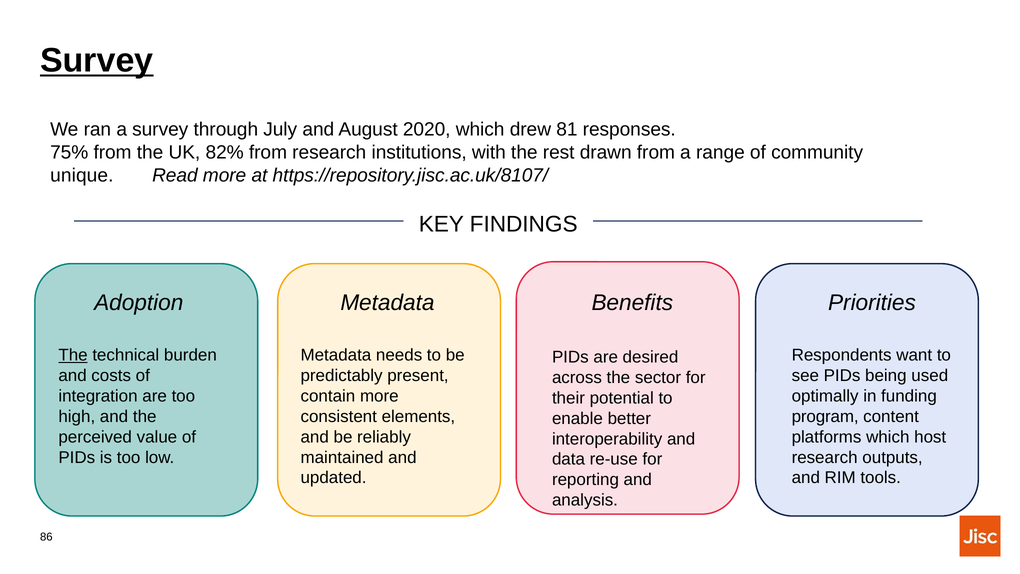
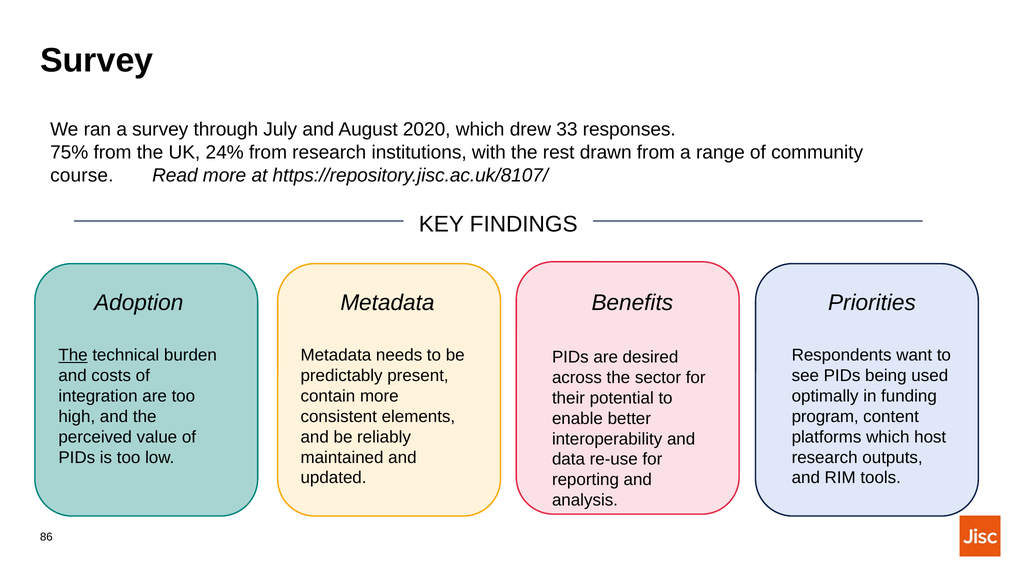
Survey underline: present -> none (97, 61)
81: 81 -> 33 (567, 129)
82%: 82% -> 24% (225, 152)
unique: unique -> course (82, 175)
